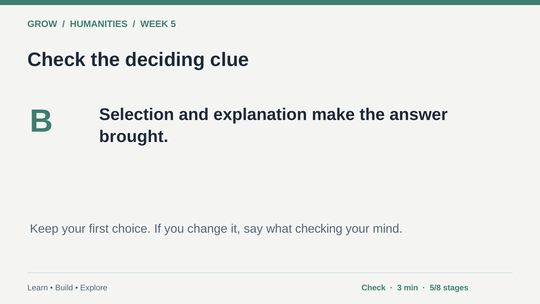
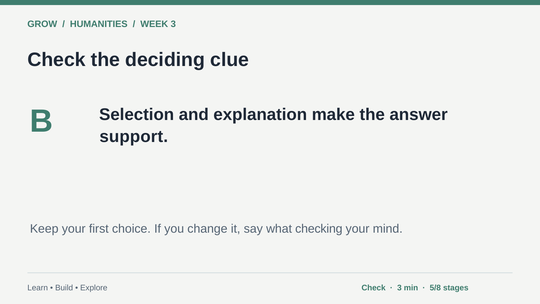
WEEK 5: 5 -> 3 (173, 24)
brought: brought -> support (134, 136)
